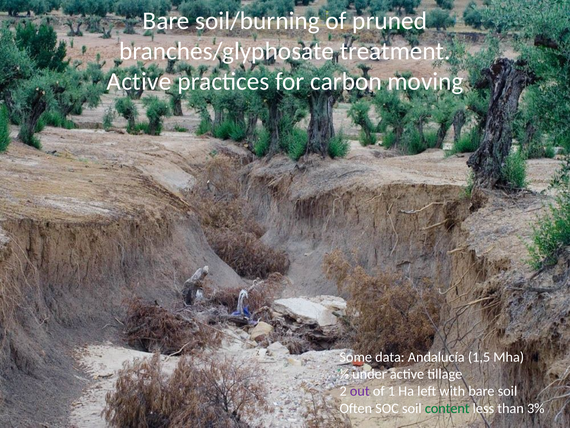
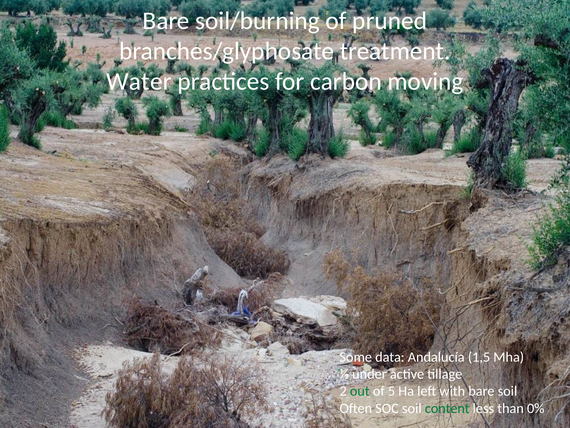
Active: Active -> Water (139, 81)
out colour: purple -> green (360, 391)
1: 1 -> 5 (391, 391)
3%: 3% -> 0% (536, 408)
